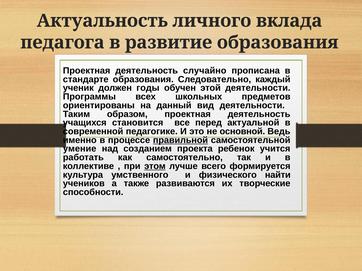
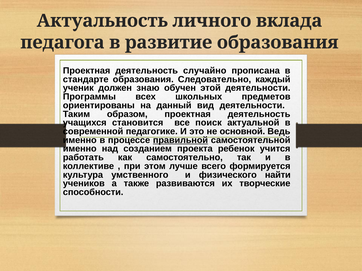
годы: годы -> знаю (148, 88)
перед: перед -> поиск (209, 123)
умение: умение -> именно (80, 149)
этом underline: present -> none (155, 166)
